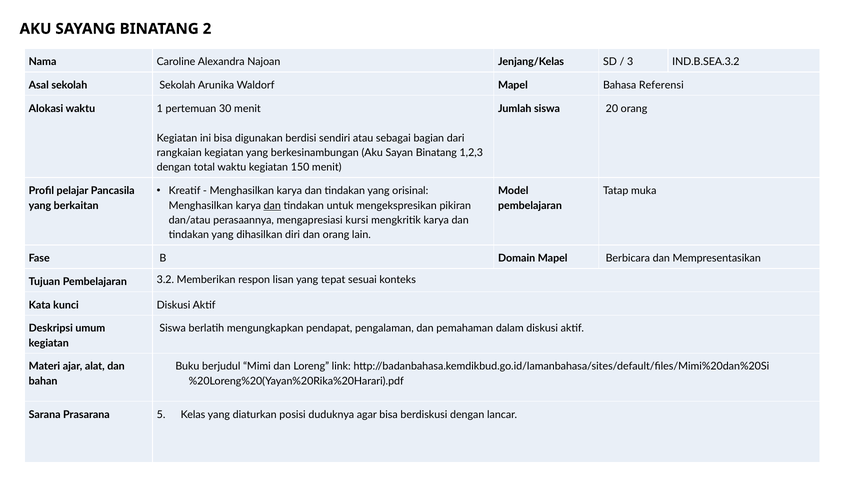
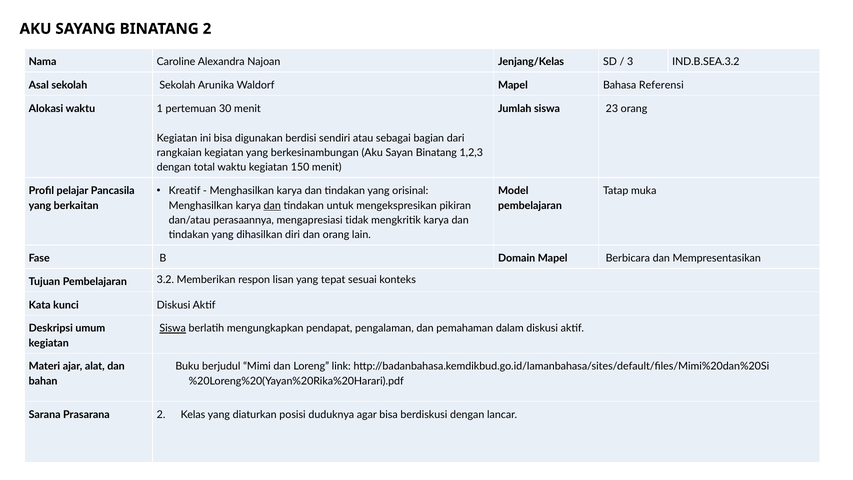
20: 20 -> 23 (612, 109)
kursi: kursi -> tidak (357, 220)
Siswa underline: none -> present (173, 328)
Prasarana 5: 5 -> 2 (161, 414)
